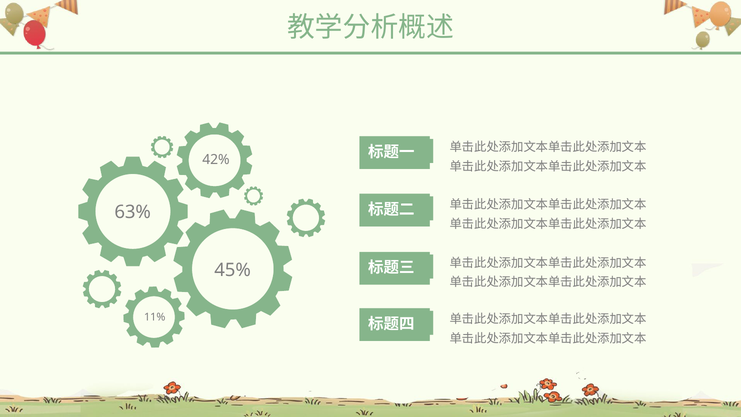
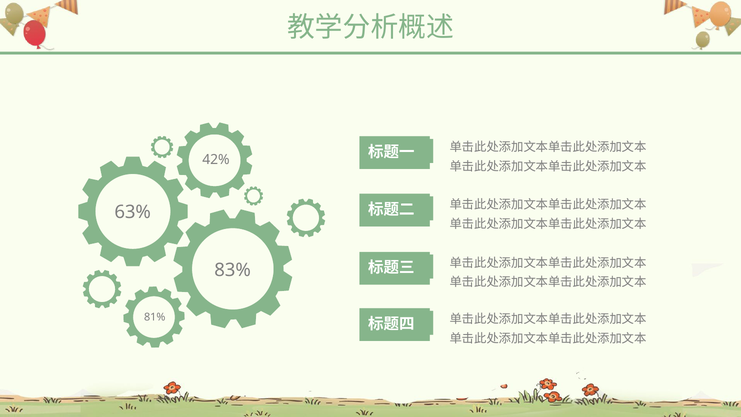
45%: 45% -> 83% (233, 270)
11%: 11% -> 81% (155, 317)
